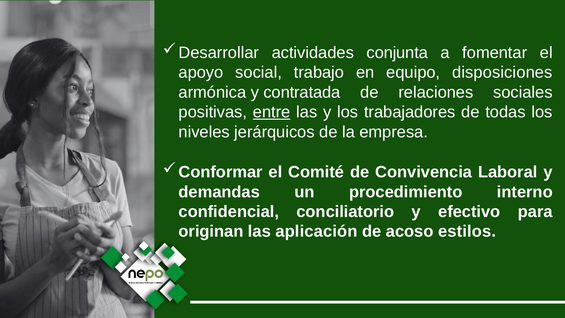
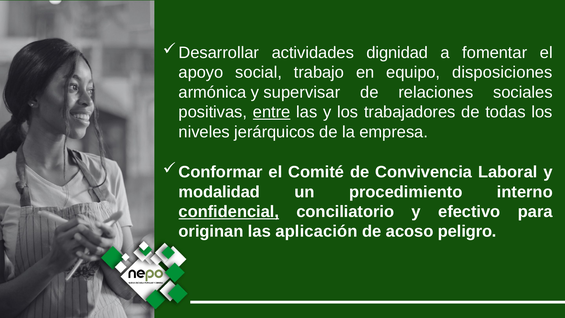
conjunta: conjunta -> dignidad (397, 53)
contratada: contratada -> supervisar (302, 92)
demandas: demandas -> modalidad (219, 192)
confidencial underline: none -> present (229, 212)
estilos: estilos -> peligro (467, 231)
